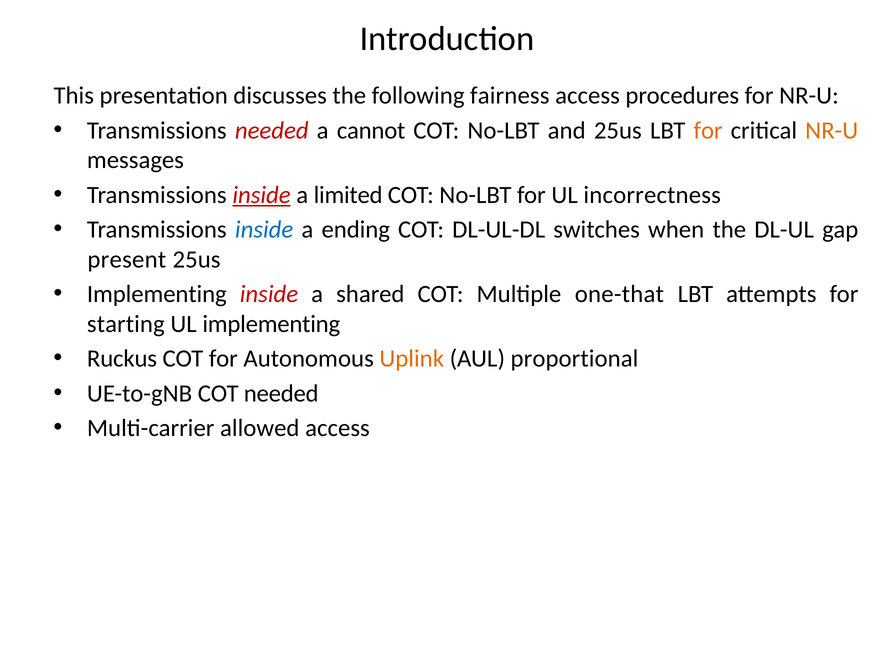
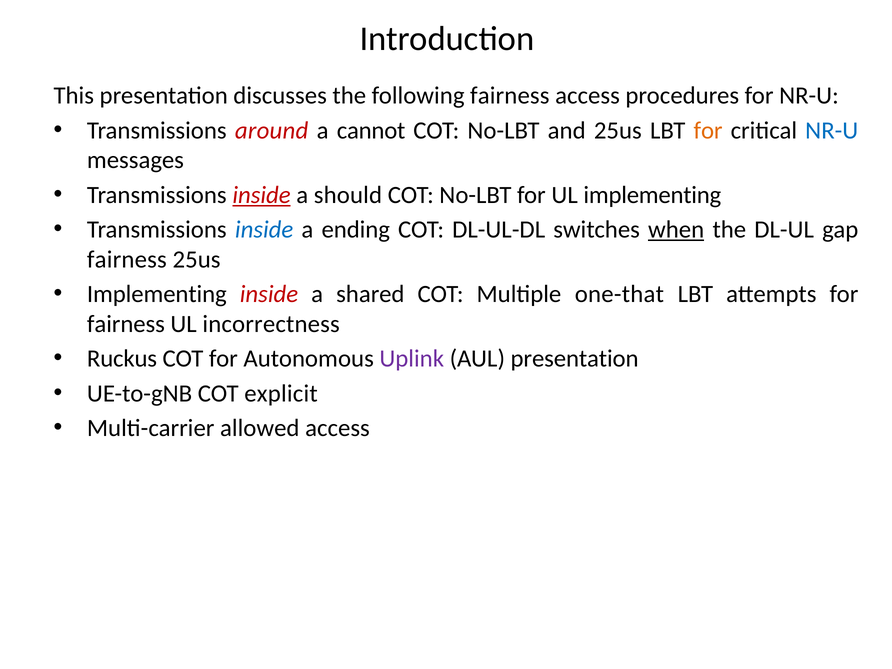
Transmissions needed: needed -> around (272, 130)
NR-U colour: orange -> blue (832, 130)
limited: limited -> should (348, 195)
UL incorrectness: incorrectness -> implementing (652, 195)
when underline: none -> present (676, 230)
present: present -> fairness (127, 259)
starting: starting -> fairness (126, 324)
UL implementing: implementing -> incorrectness (271, 324)
Uplink colour: orange -> purple (412, 359)
AUL proportional: proportional -> presentation (575, 359)
COT needed: needed -> explicit (281, 393)
